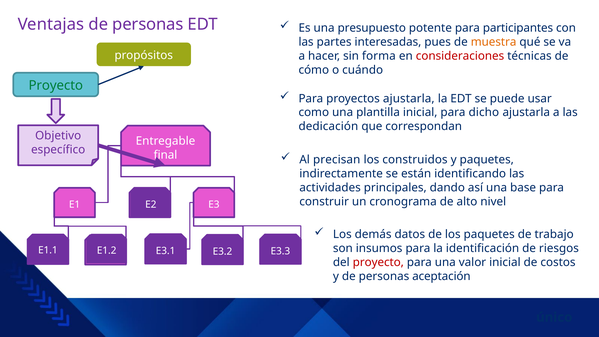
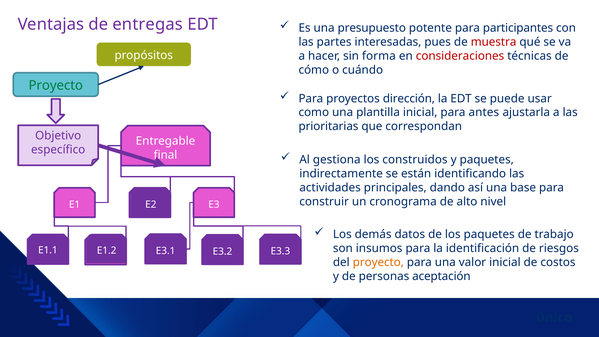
Ventajas de personas: personas -> entregas (148, 24)
muestra colour: orange -> red (494, 42)
proyectos ajustarla: ajustarla -> dirección (409, 98)
dicho: dicho -> antes (484, 112)
dedicación: dedicación -> prioritarias (328, 126)
precisan: precisan -> gestiona (337, 160)
proyecto colour: red -> orange (378, 262)
